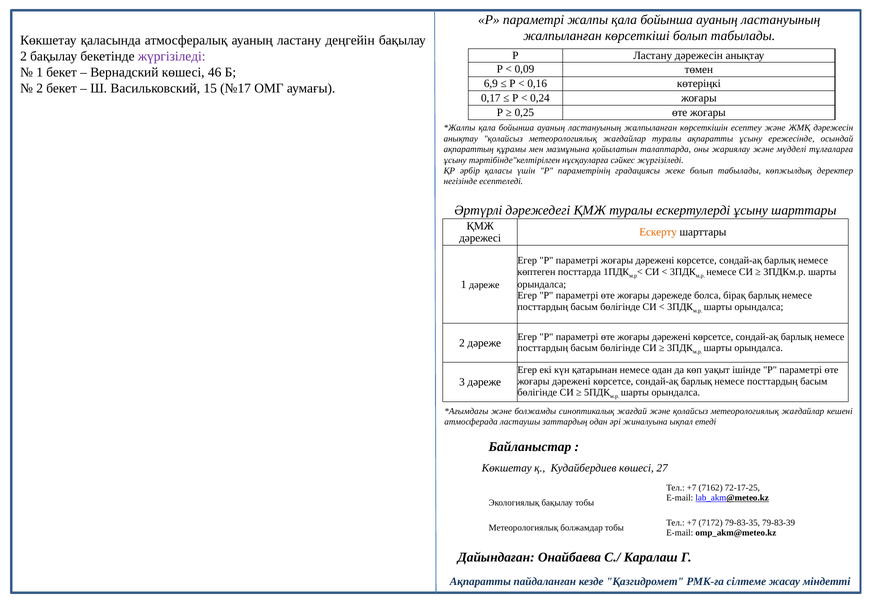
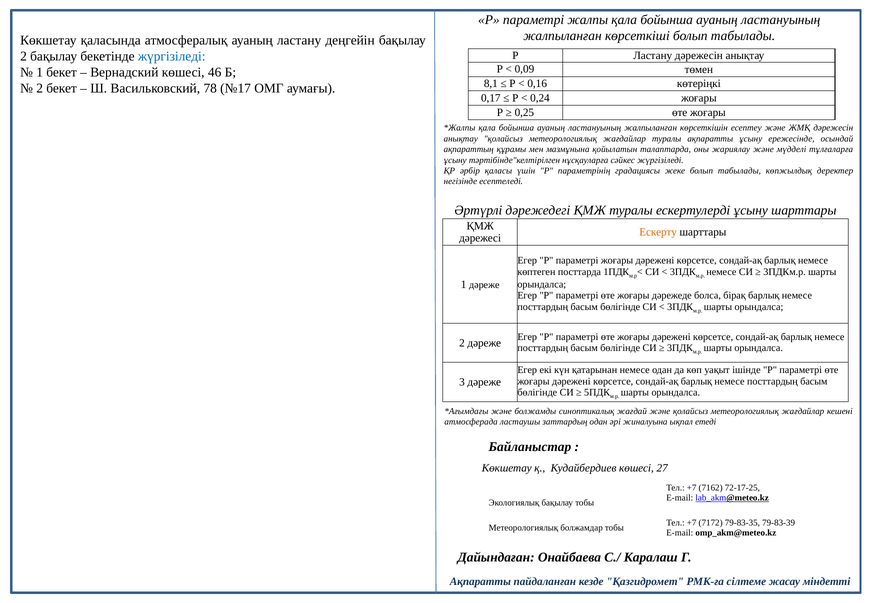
жүргізіледі colour: purple -> blue (172, 56)
6,9: 6,9 -> 8,1 (491, 84)
15: 15 -> 78 (210, 89)
